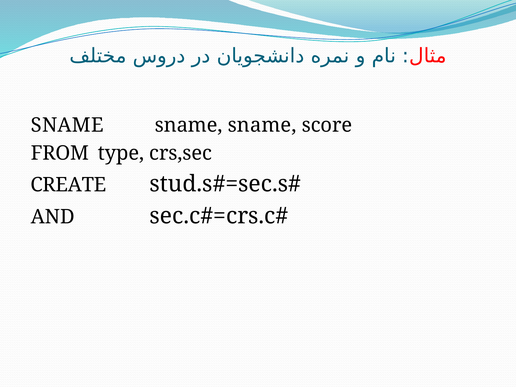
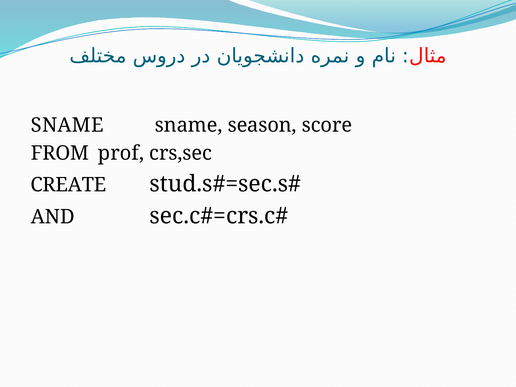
sname: sname -> season (262, 125)
type: type -> prof (121, 153)
